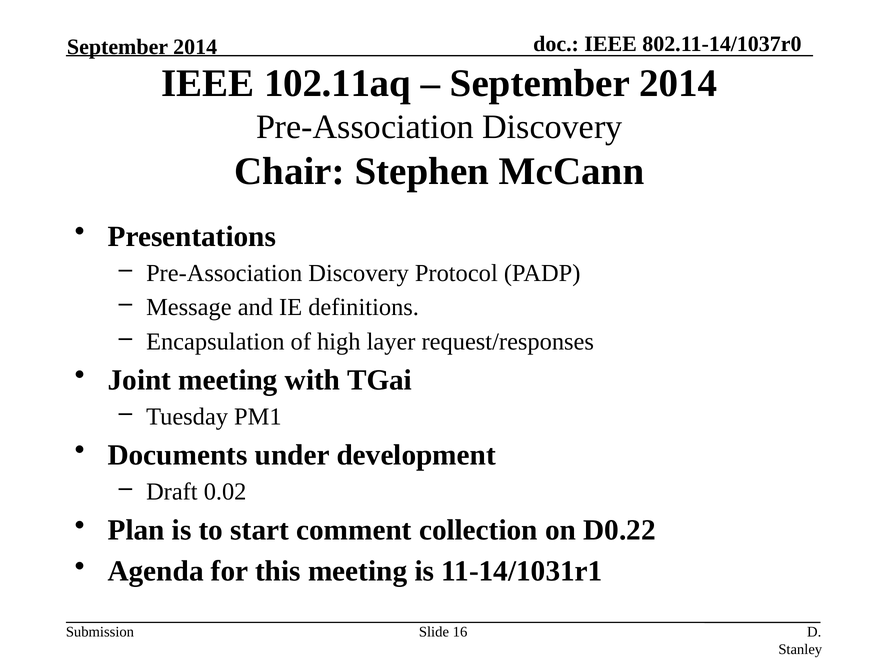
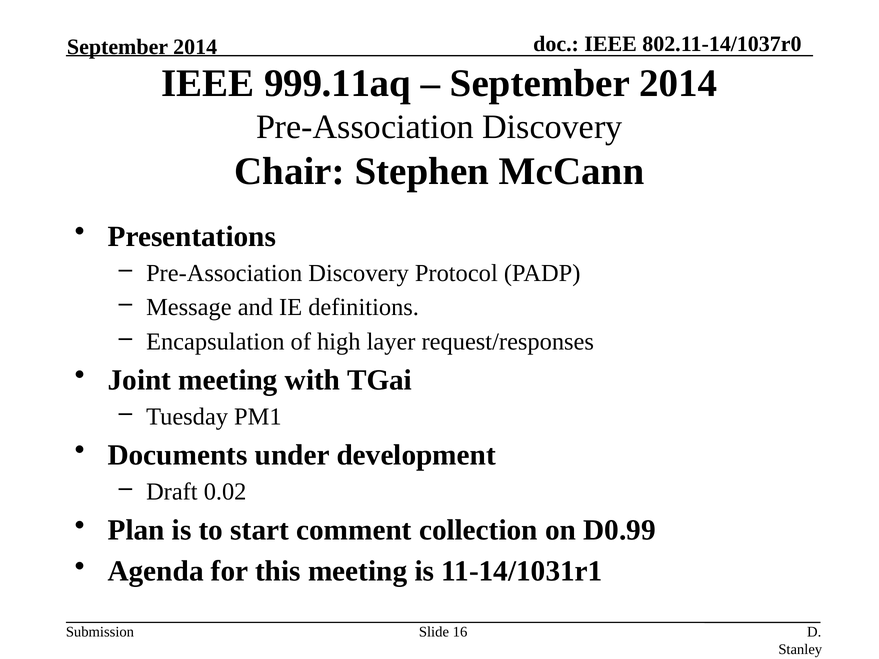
102.11aq: 102.11aq -> 999.11aq (338, 83)
D0.22: D0.22 -> D0.99 (619, 530)
